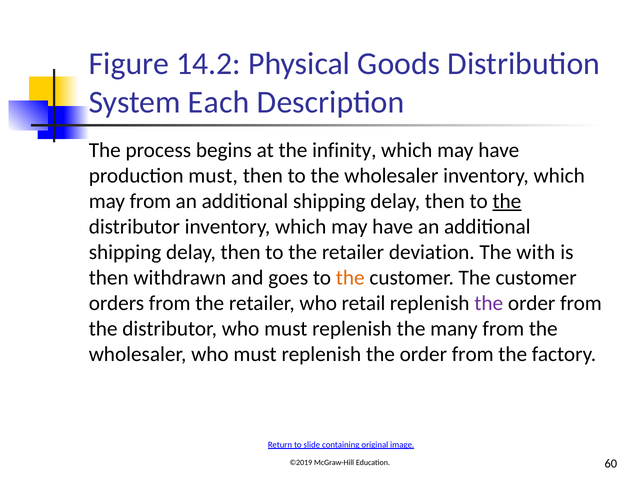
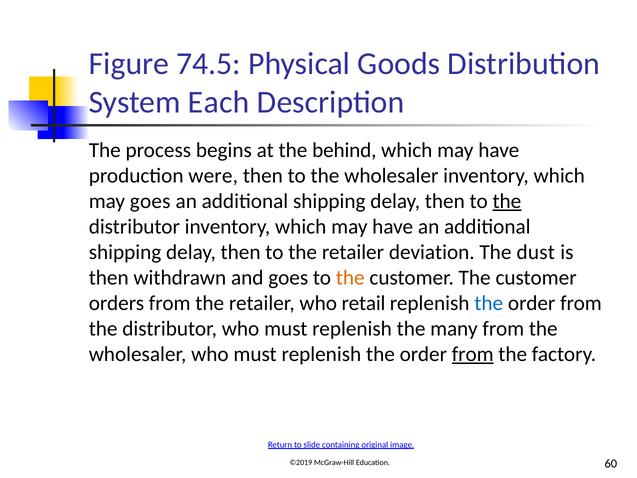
14.2: 14.2 -> 74.5 (209, 64)
infinity: infinity -> behind (344, 150)
production must: must -> were (213, 176)
may from: from -> goes (150, 201)
with: with -> dust (536, 252)
the colour: purple -> blue (489, 303)
from underline: none -> present (473, 354)
